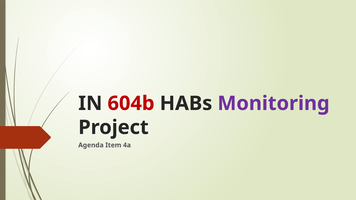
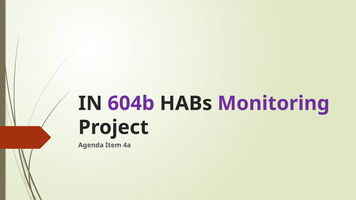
604b colour: red -> purple (131, 104)
